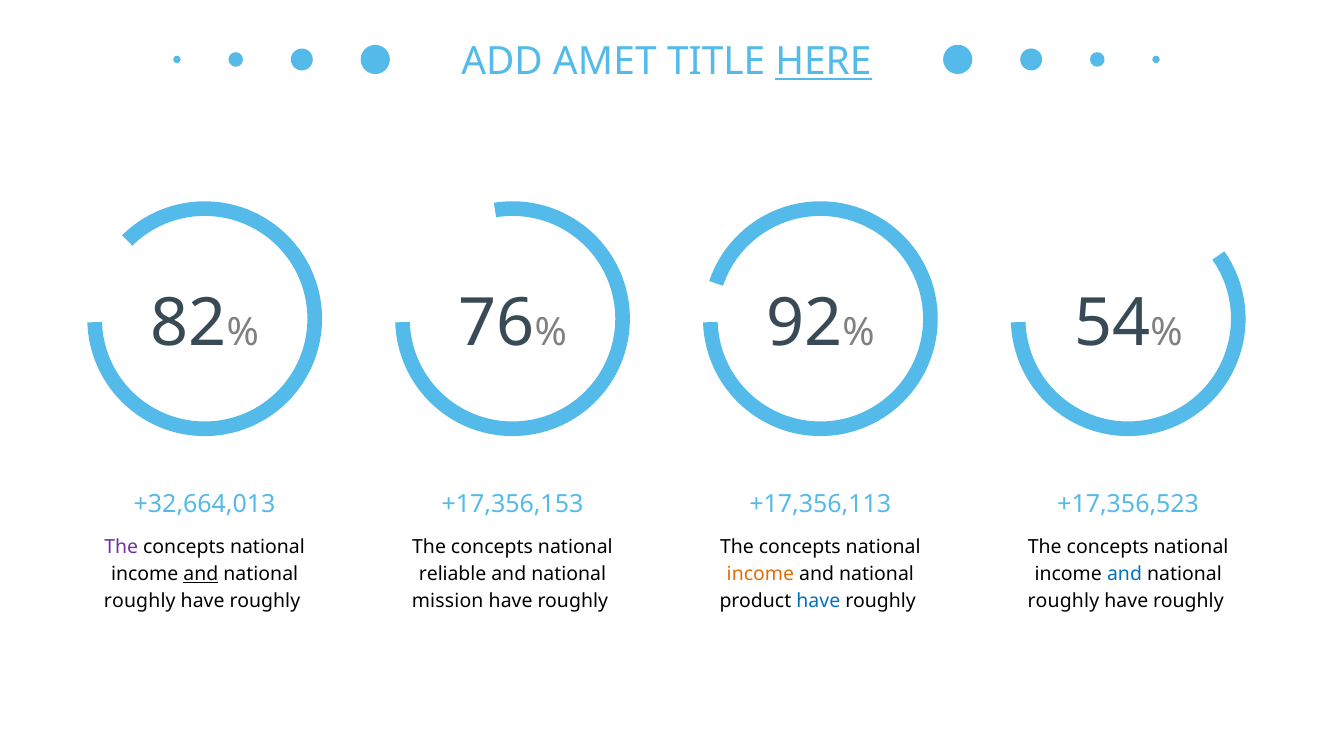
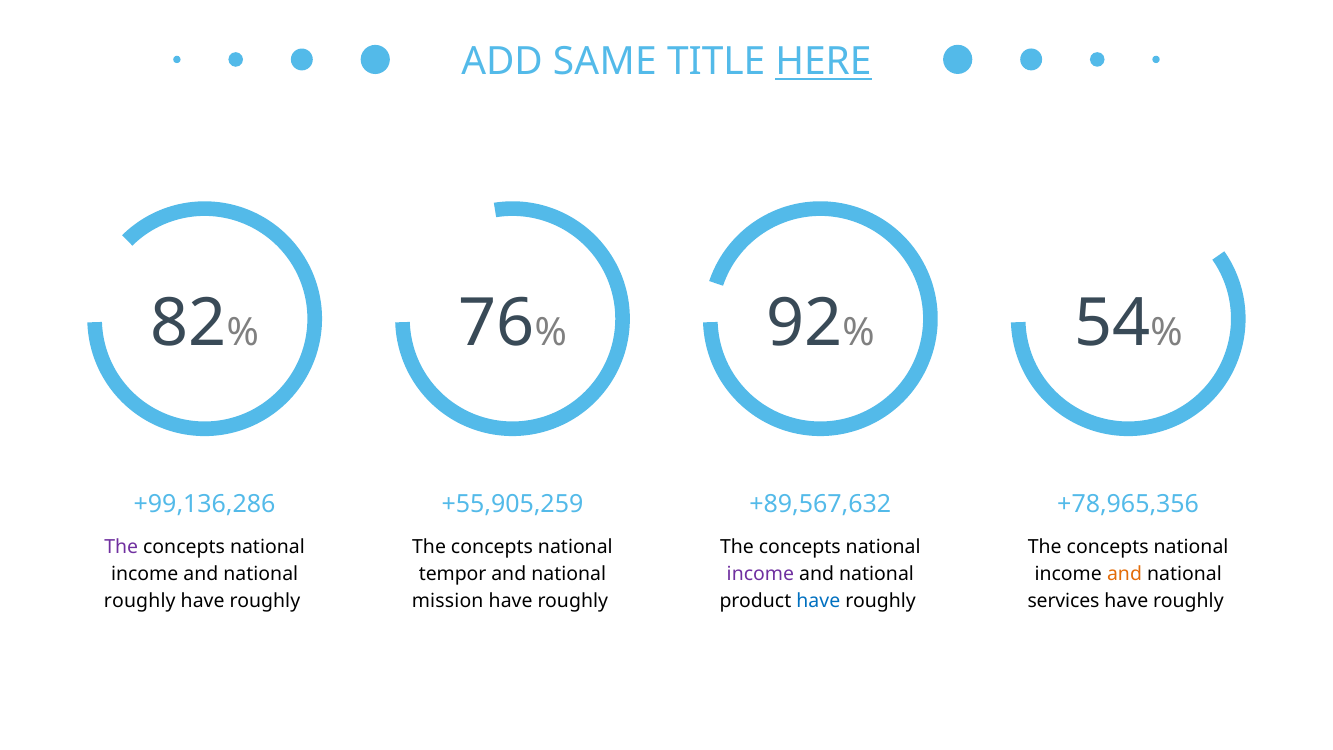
AMET: AMET -> SAME (605, 62)
+32,664,013: +32,664,013 -> +99,136,286 (205, 504)
+17,356,153: +17,356,153 -> +55,905,259 (512, 504)
+17,356,113: +17,356,113 -> +89,567,632 (820, 504)
+17,356,523: +17,356,523 -> +78,965,356 (1128, 504)
and underline: present -> none (201, 574)
reliable: reliable -> tempor (453, 574)
income colour: orange -> purple (760, 574)
and colour: blue -> orange (1125, 574)
roughly: roughly -> services (1063, 601)
